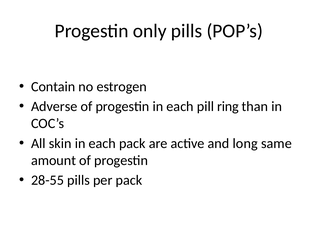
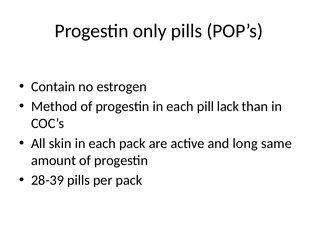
Adverse: Adverse -> Method (54, 106)
ring: ring -> lack (228, 106)
28-55: 28-55 -> 28-39 (47, 180)
